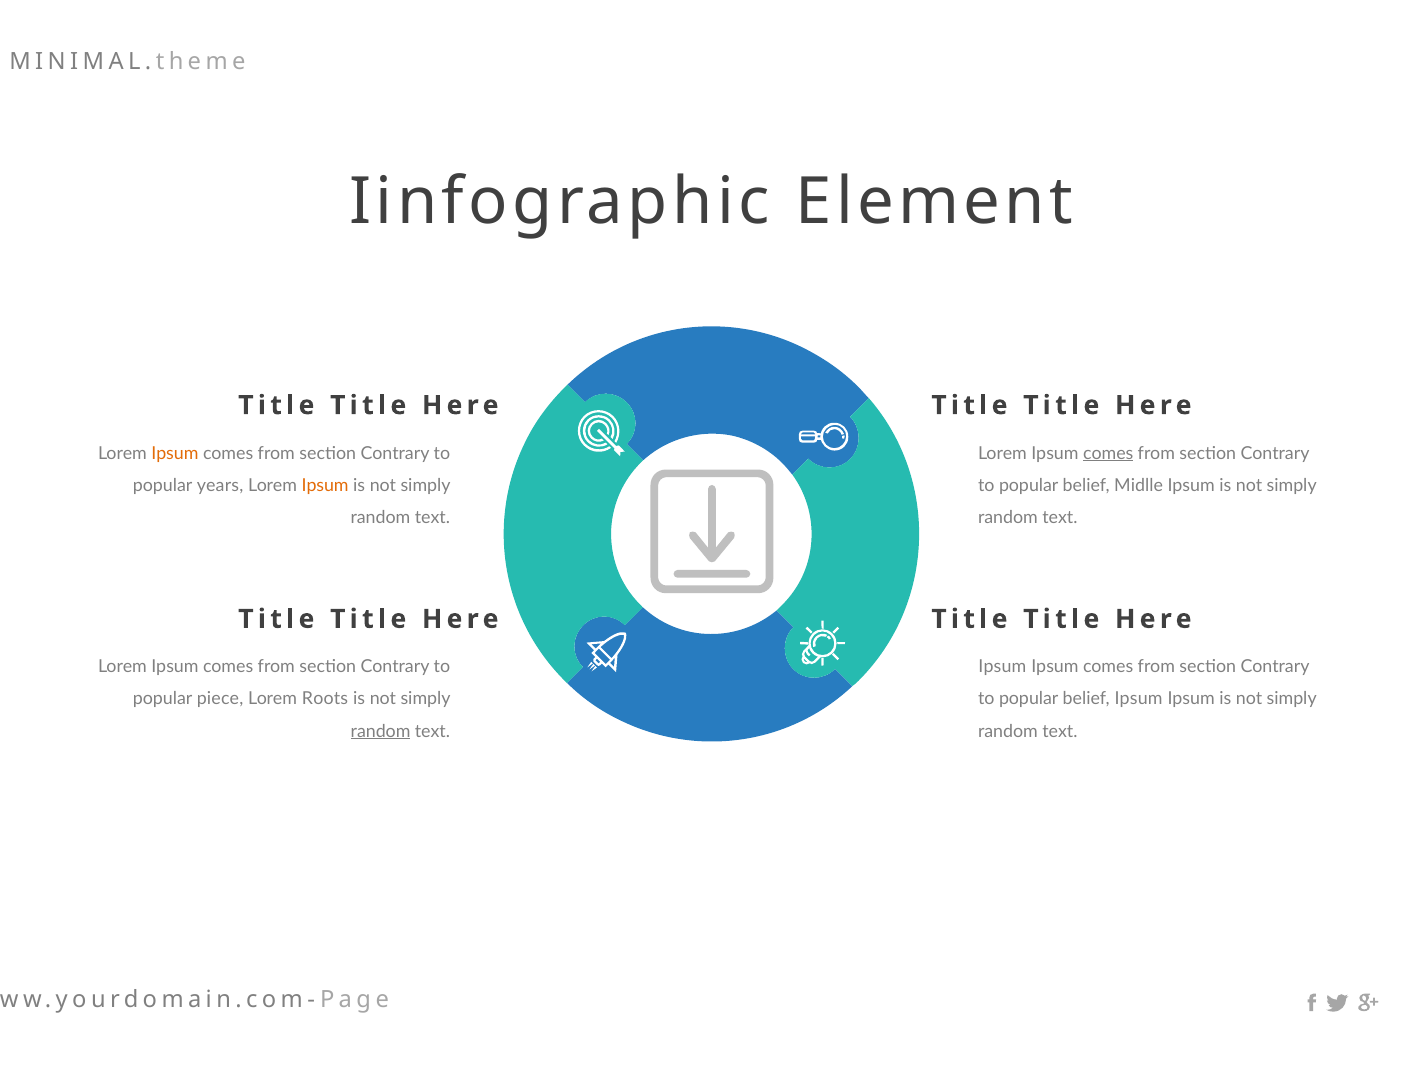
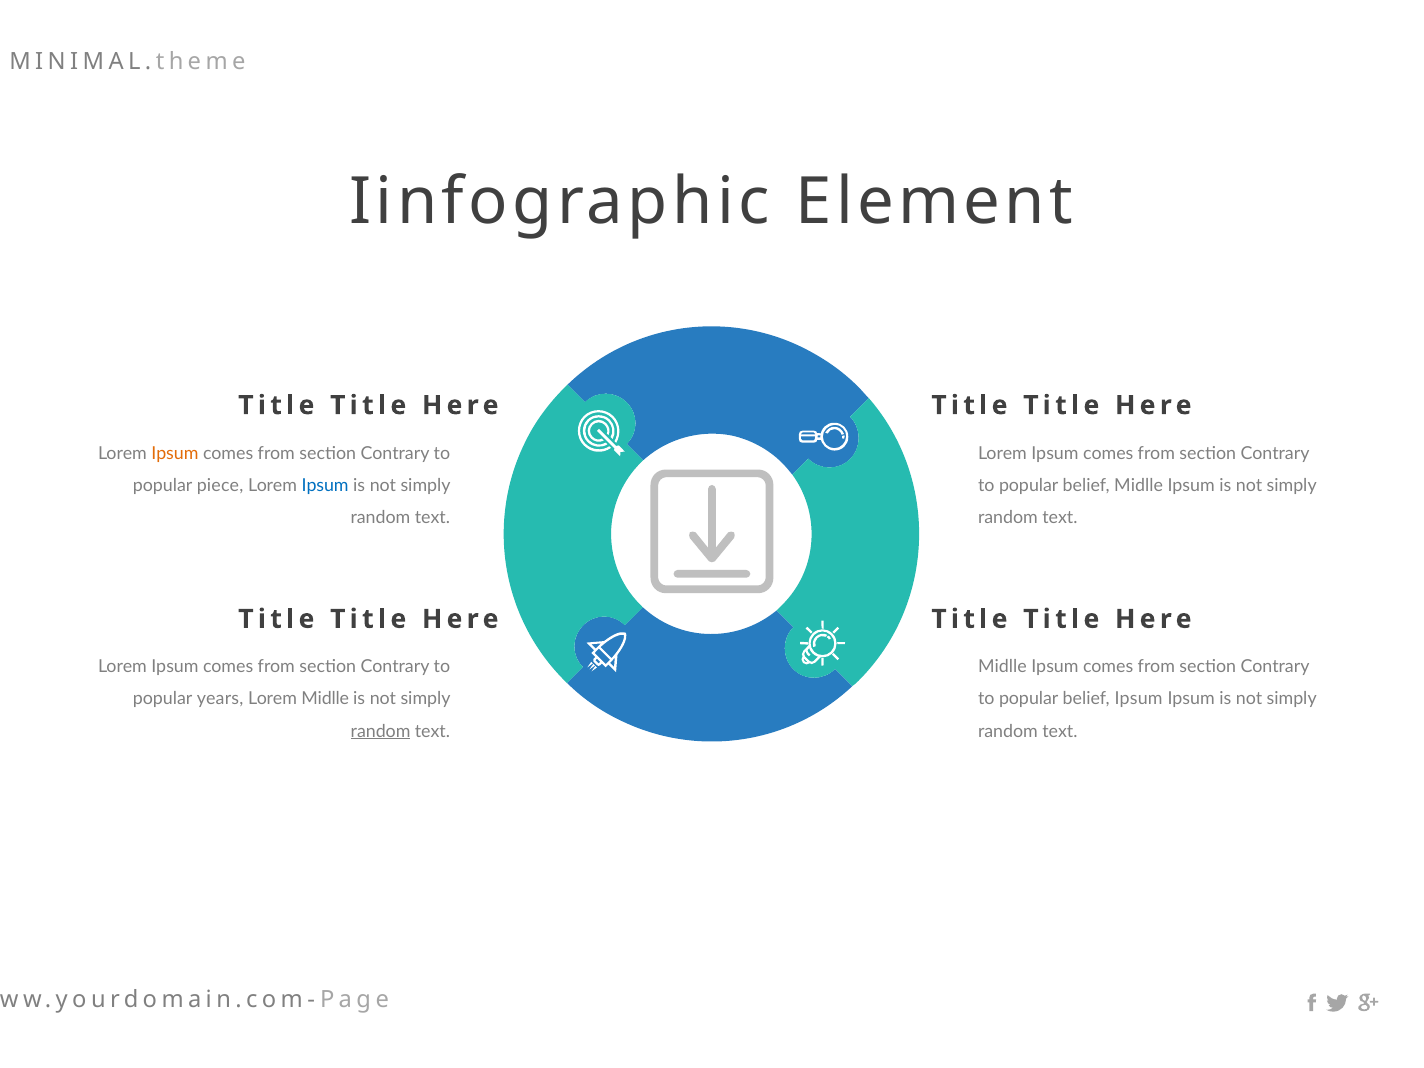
comes underline: present -> none (1108, 453)
years: years -> piece (220, 485)
Ipsum colour: orange -> blue (325, 485)
Ipsum: Ipsum -> Midlle (1002, 667)
piece: piece -> years (220, 699)
Lorem Roots: Roots -> Midlle (325, 699)
